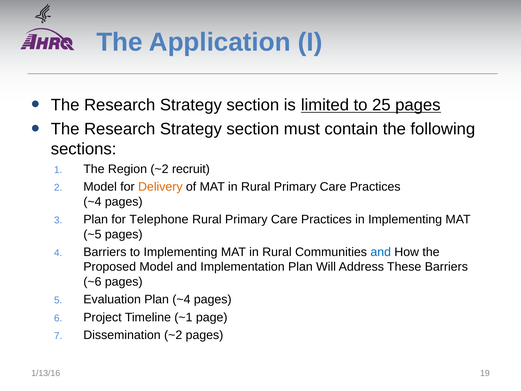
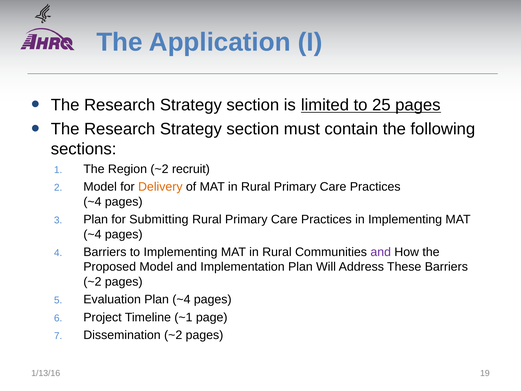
Telephone: Telephone -> Submitting (159, 219)
~5: ~5 -> ~4 (92, 234)
and colour: blue -> purple (381, 252)
~6: ~6 -> ~2 (92, 281)
